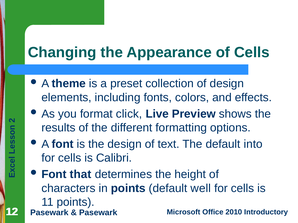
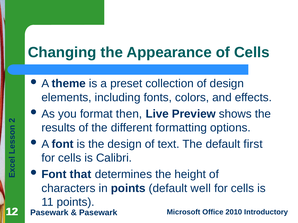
click: click -> then (129, 114)
into: into -> first (253, 144)
